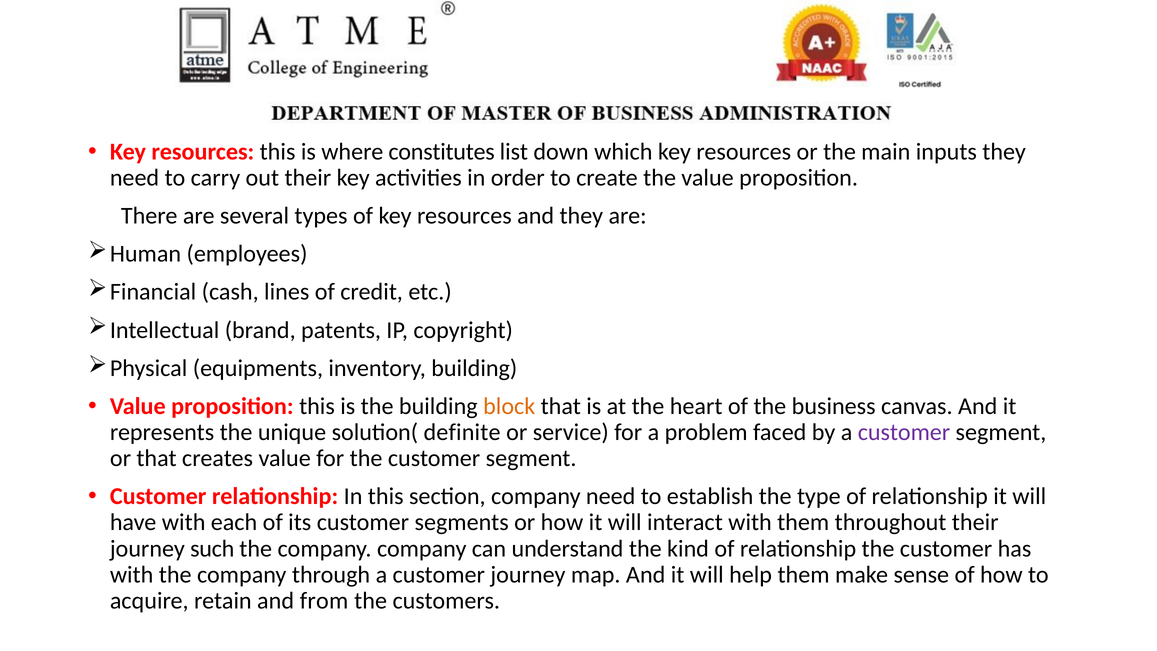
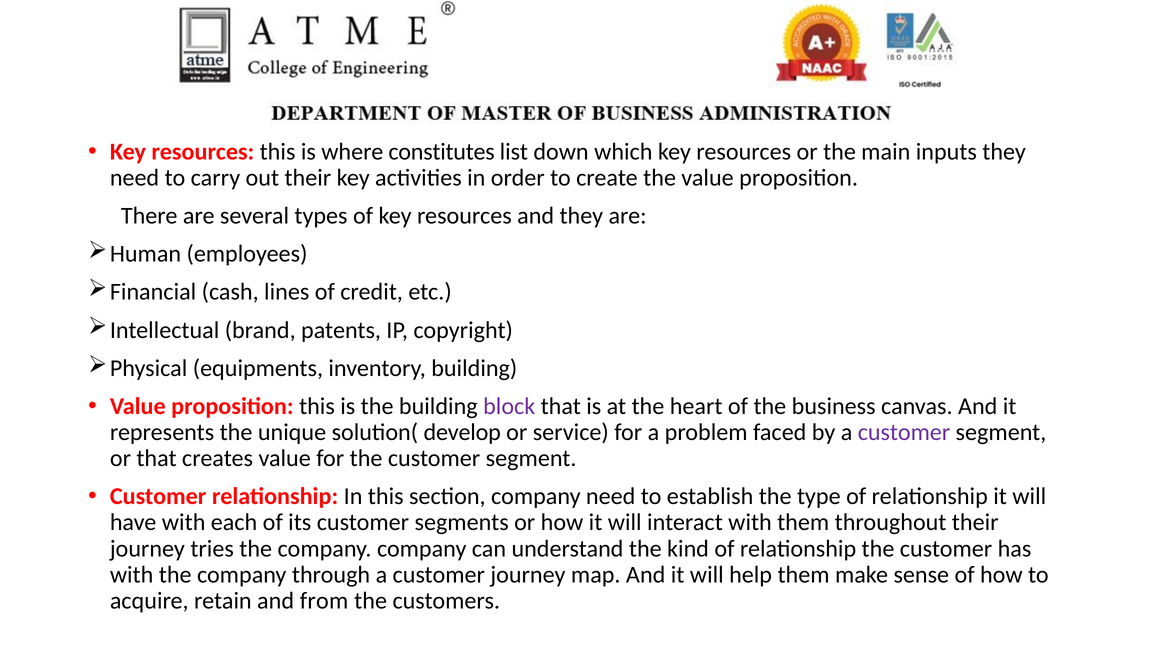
block colour: orange -> purple (509, 406)
definite: definite -> develop (462, 432)
such: such -> tries (212, 548)
